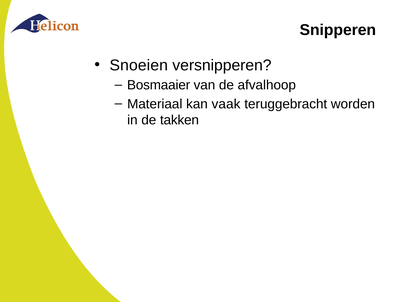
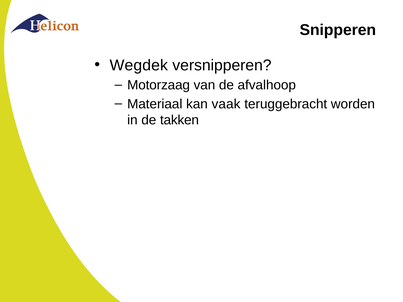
Snoeien: Snoeien -> Wegdek (139, 65)
Bosmaaier: Bosmaaier -> Motorzaag (159, 85)
